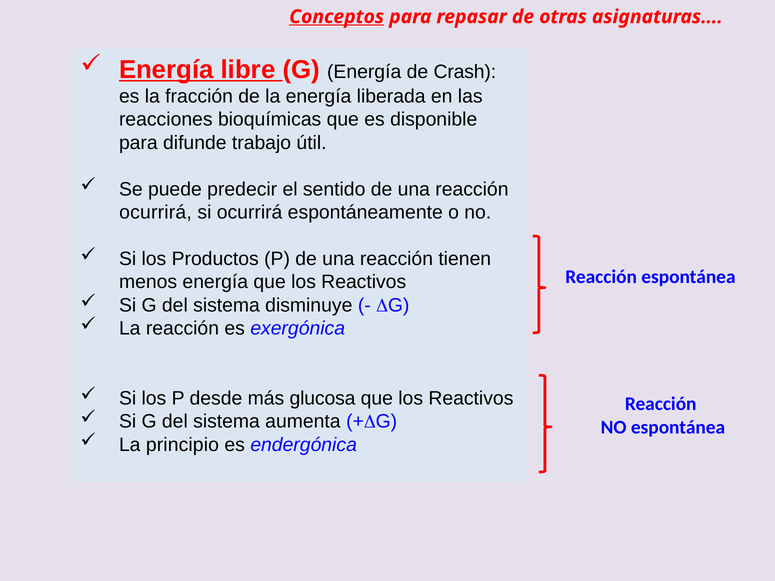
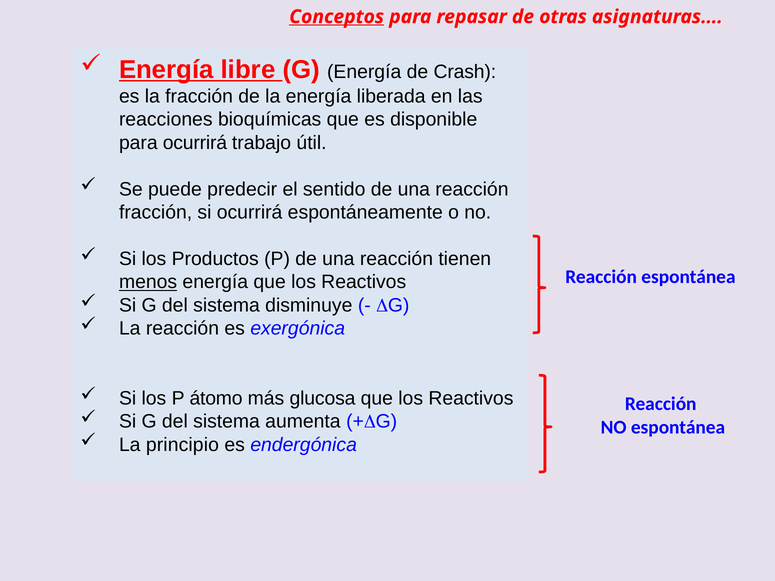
para difunde: difunde -> ocurrirá (195, 143)
ocurrirá: ocurrirá -> fracción (156, 212)
menos underline: none -> present (148, 282)
desde: desde -> átomo (216, 398)
